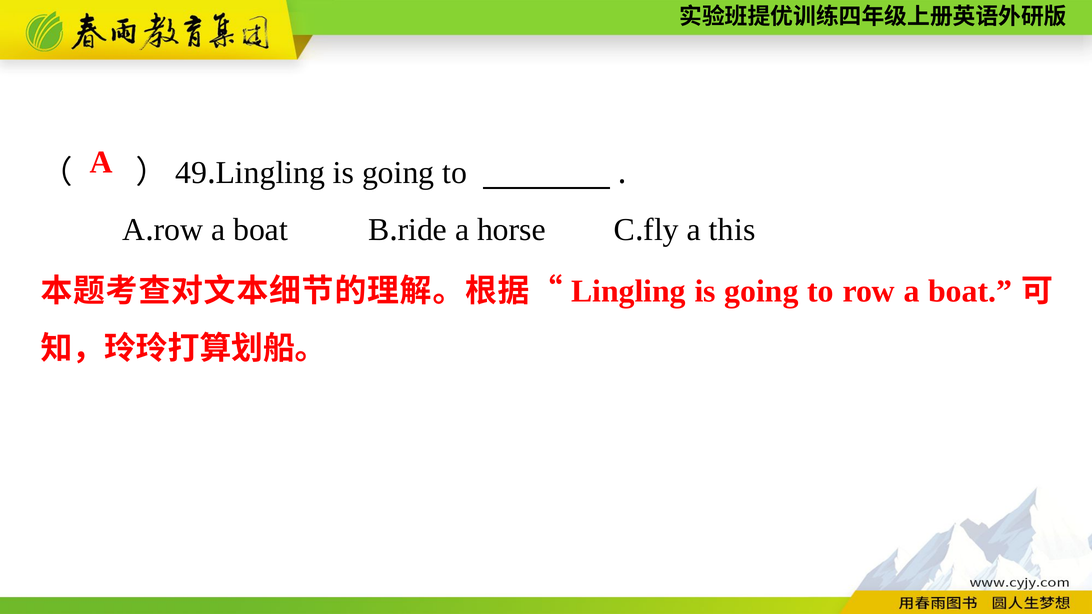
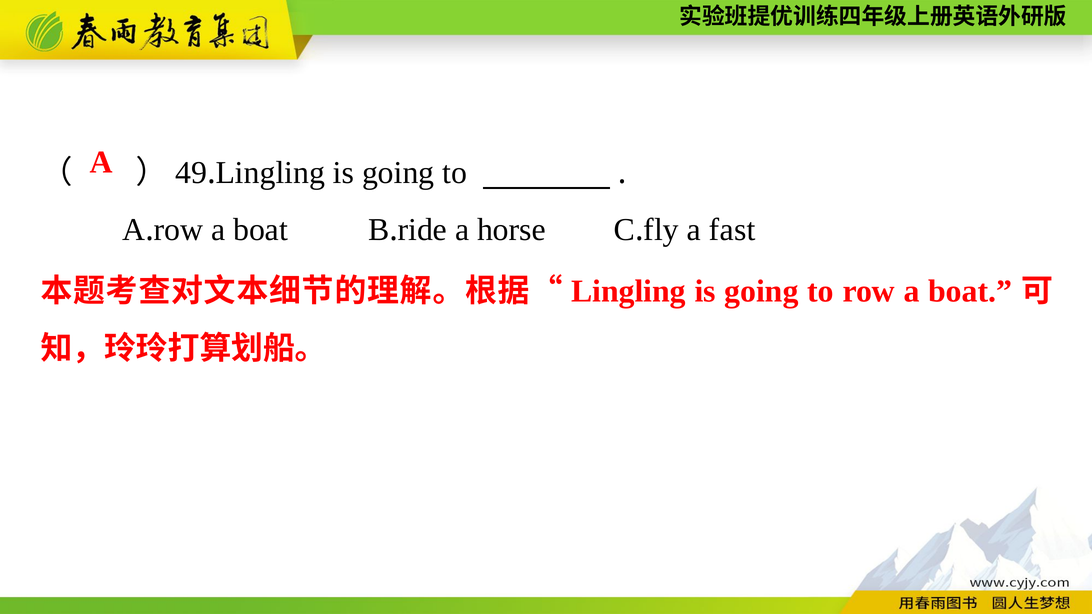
this: this -> fast (732, 230)
